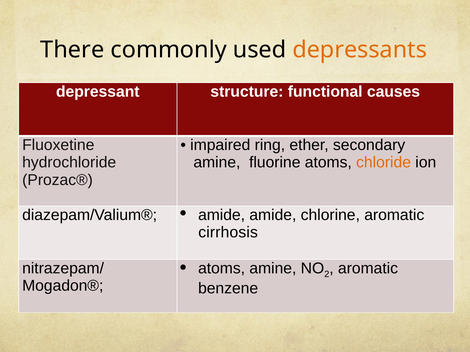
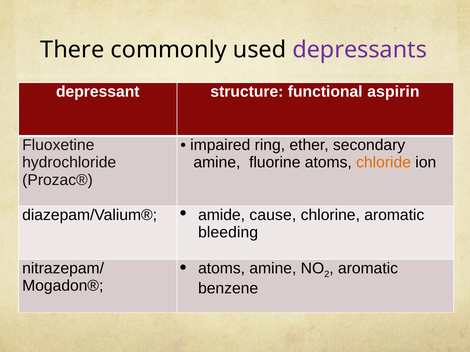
depressants colour: orange -> purple (360, 50)
causes: causes -> aspirin (393, 92)
amide amide: amide -> cause (273, 215)
cirrhosis: cirrhosis -> bleeding (228, 233)
